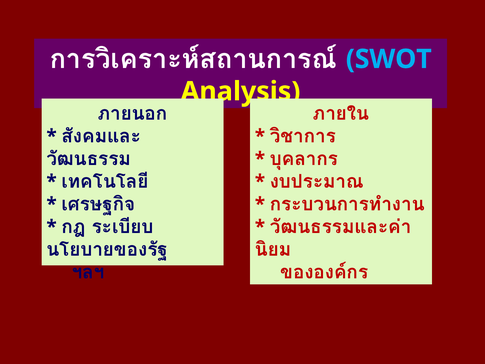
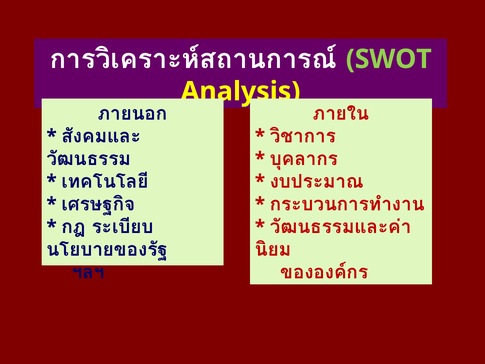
SWOT colour: light blue -> light green (389, 59)
